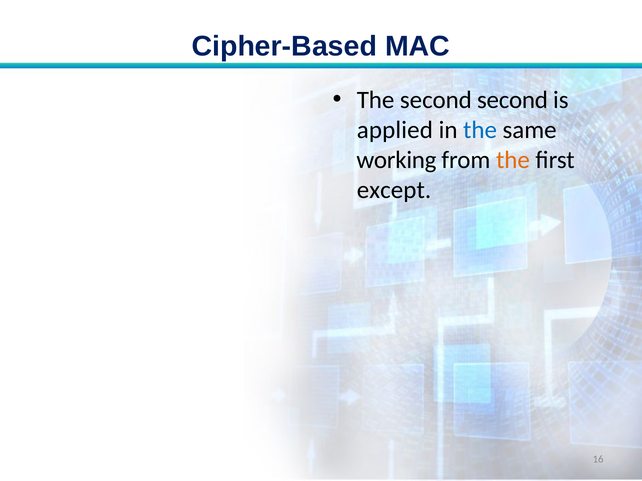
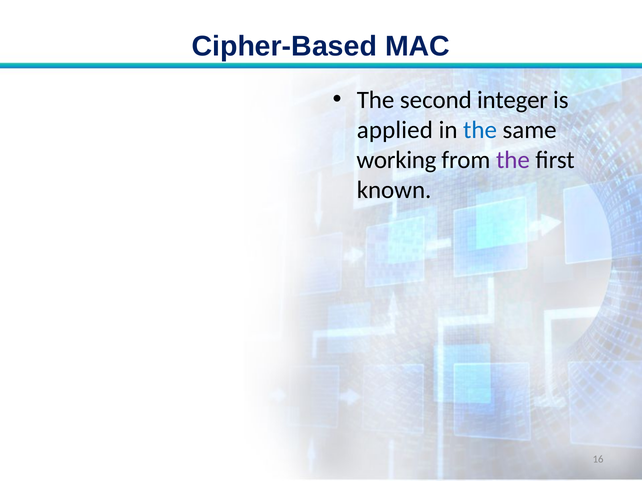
second second: second -> integer (513, 100)
the colour: orange -> purple (513, 160)
except: except -> known (394, 190)
